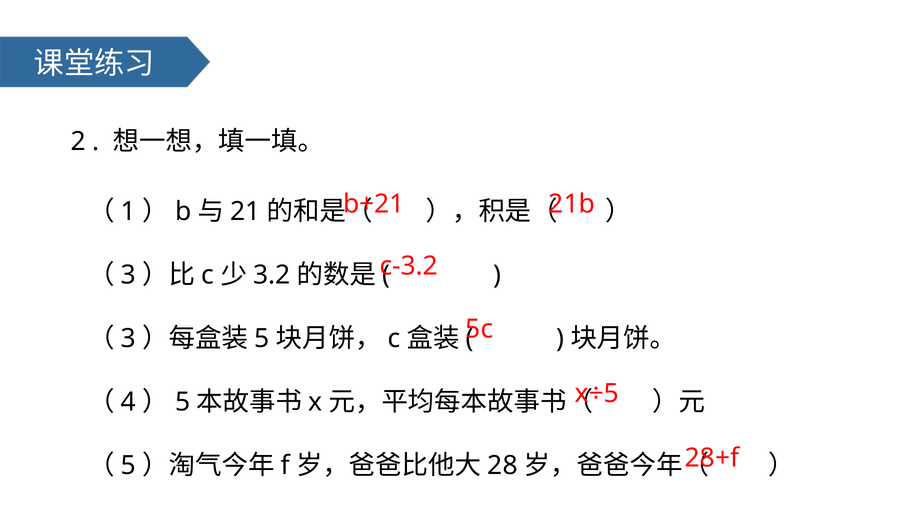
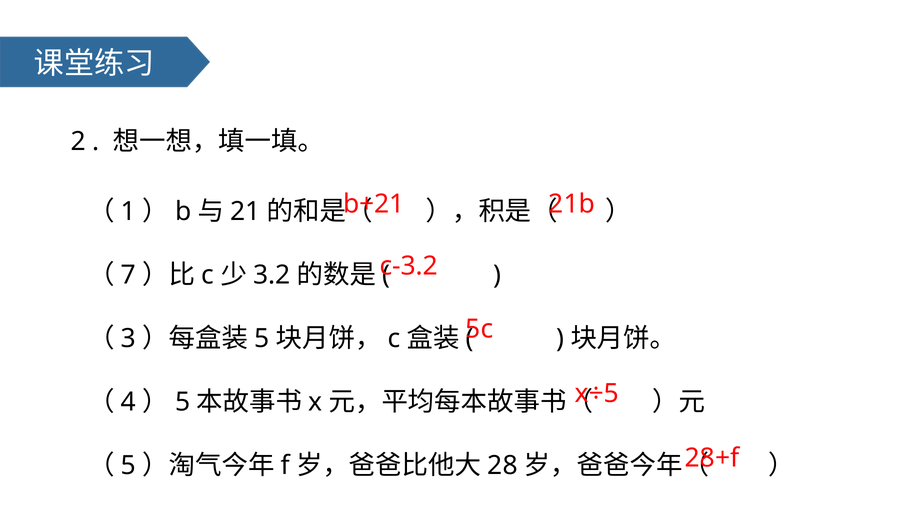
3: 3 -> 7 (128, 275)
